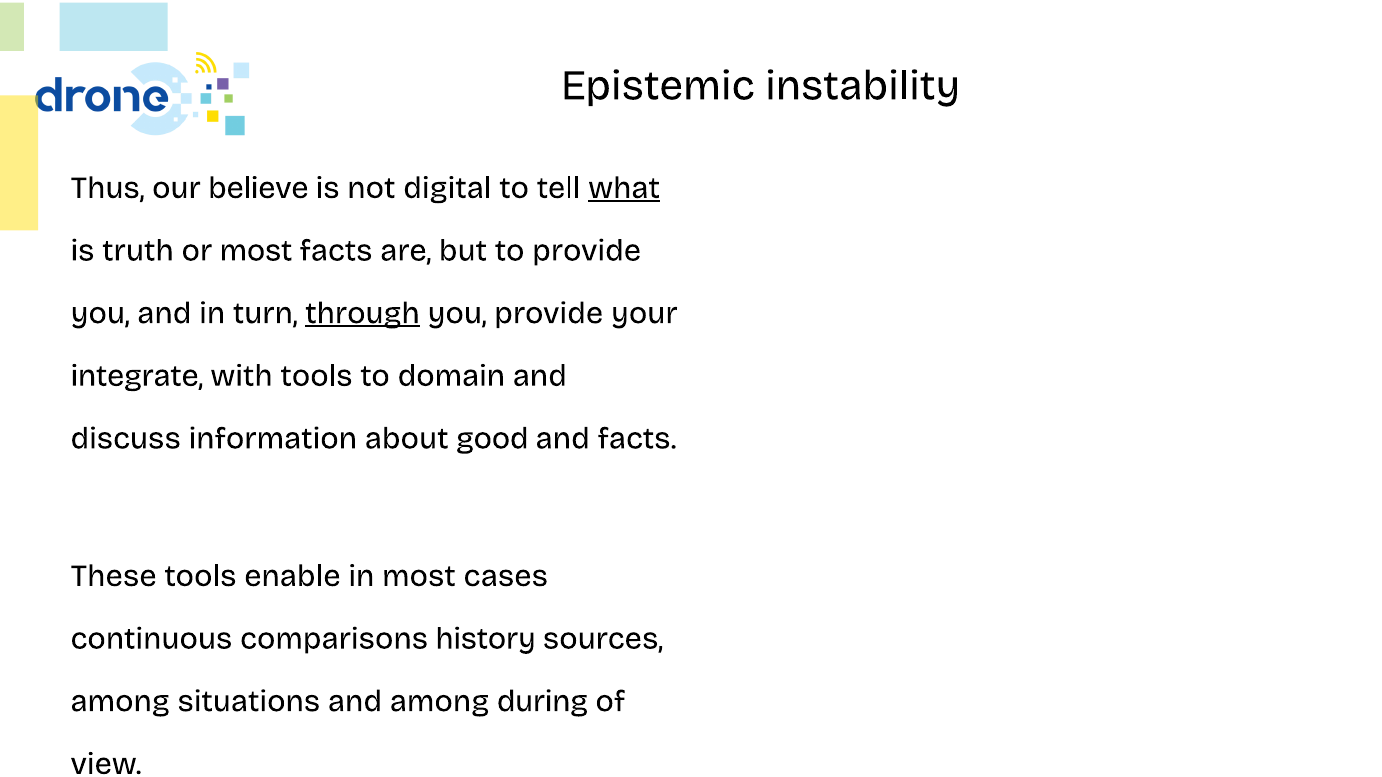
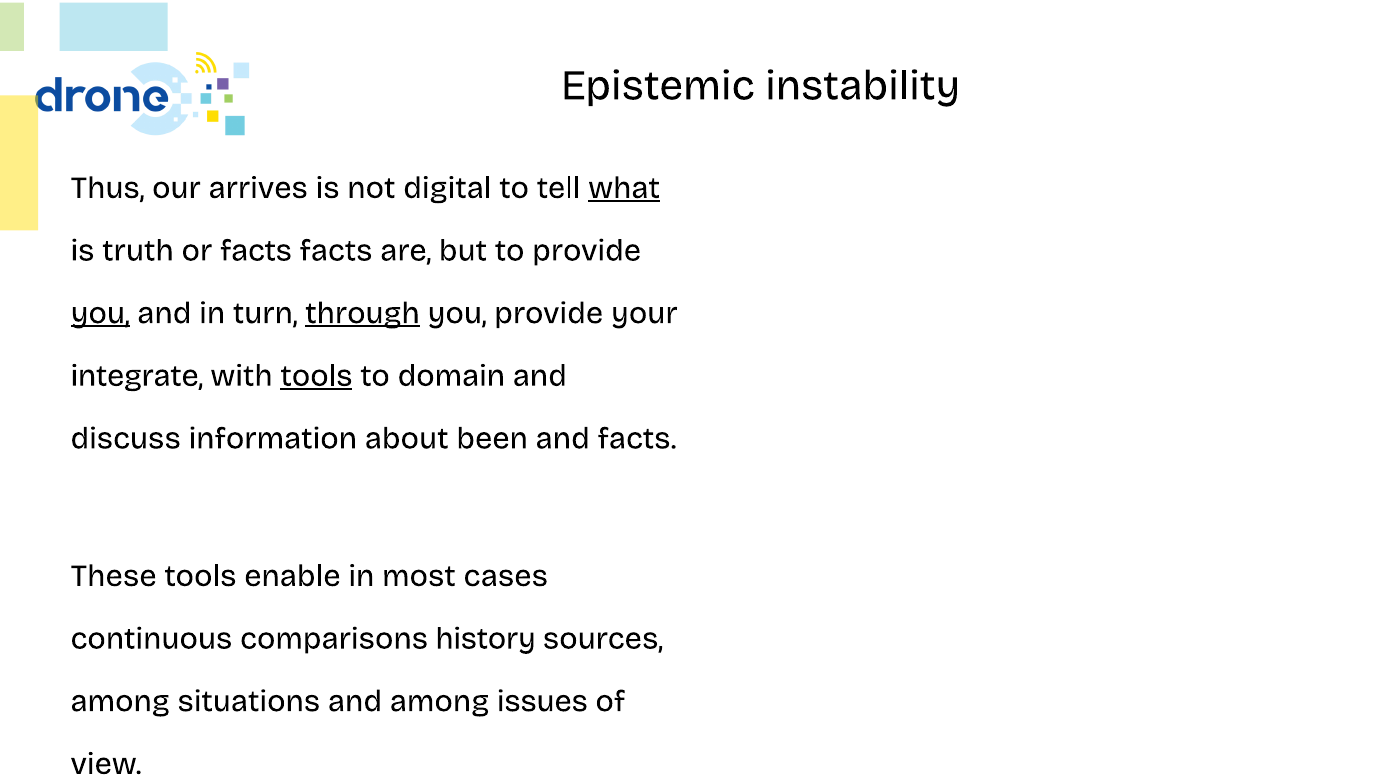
believe: believe -> arrives (258, 188)
or most: most -> facts (256, 250)
you underline: none -> present (100, 313)
tools underline: none -> present (316, 376)
good: good -> been (492, 438)
during: during -> issues (542, 701)
